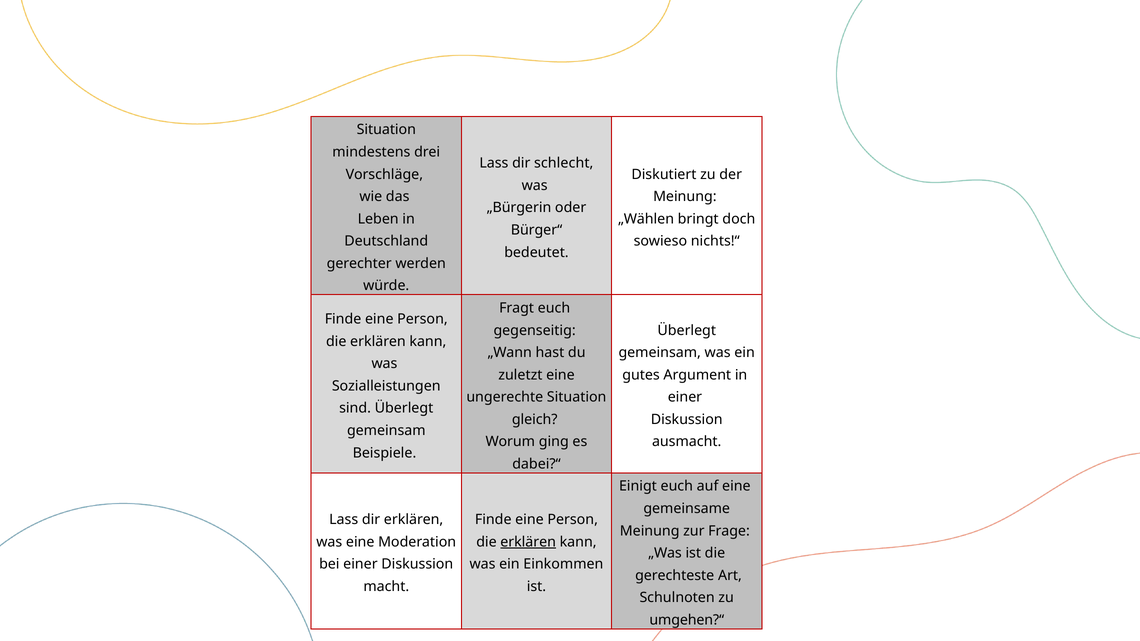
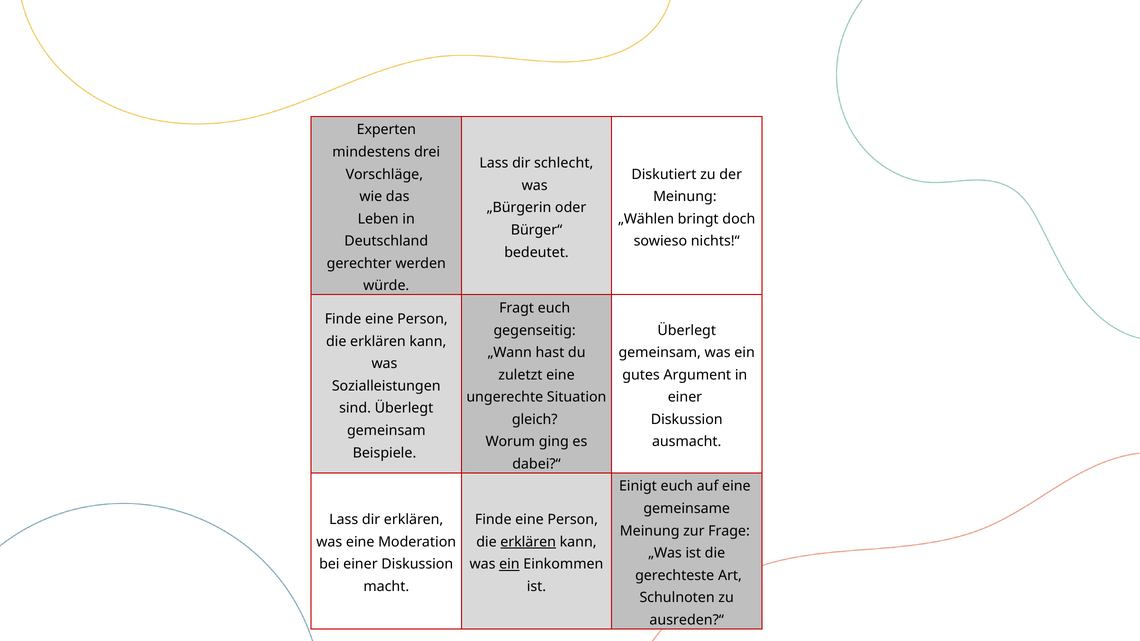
Situation: Situation -> Experten (386, 130)
ein underline: none -> present (509, 564)
umgehen?“: umgehen?“ -> ausreden?“ (687, 620)
